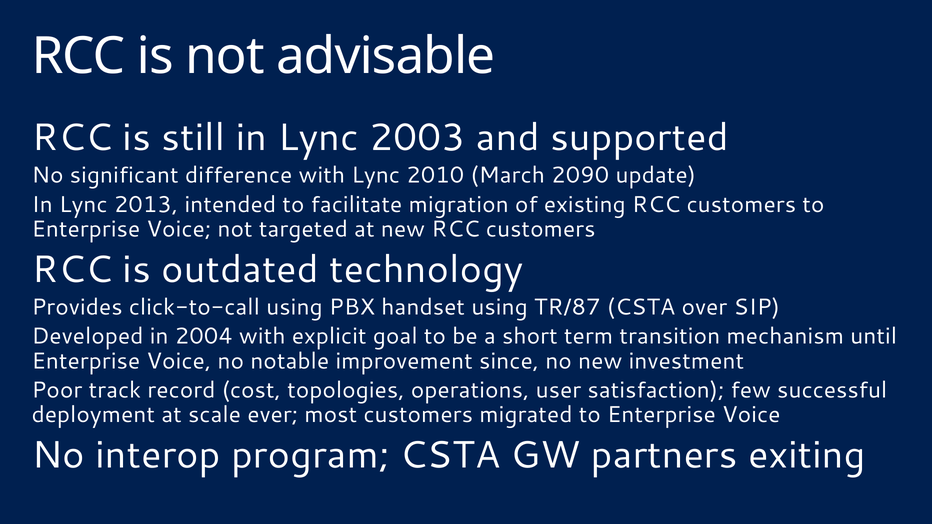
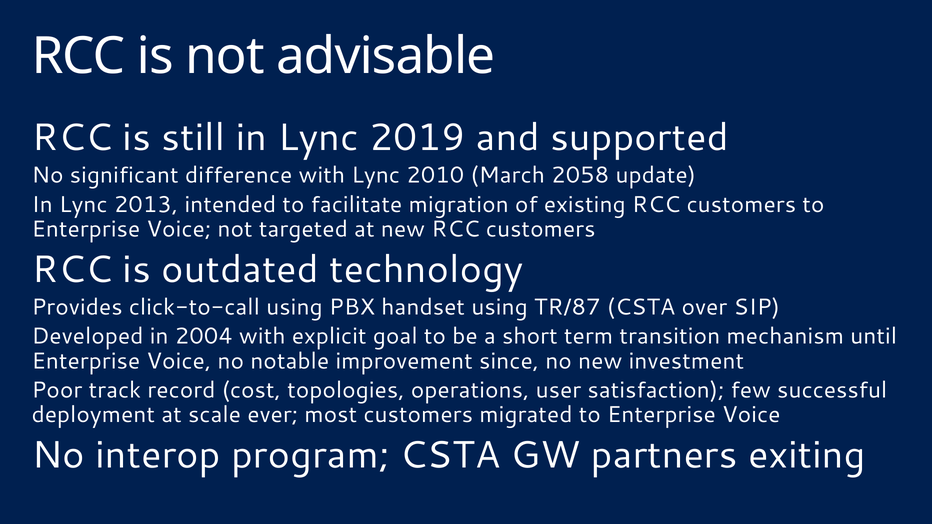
2003: 2003 -> 2019 (417, 138)
2090: 2090 -> 2058 (580, 175)
